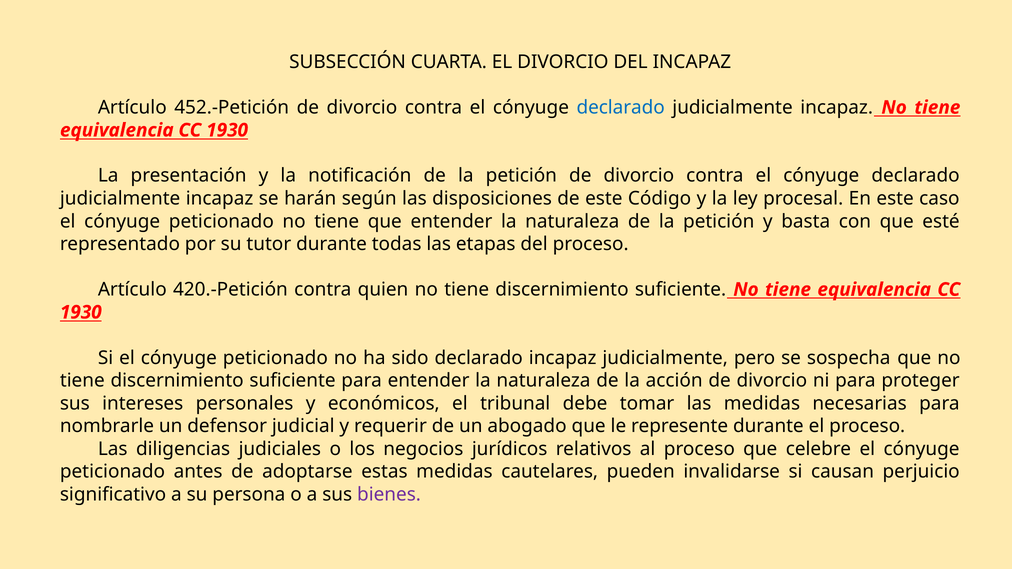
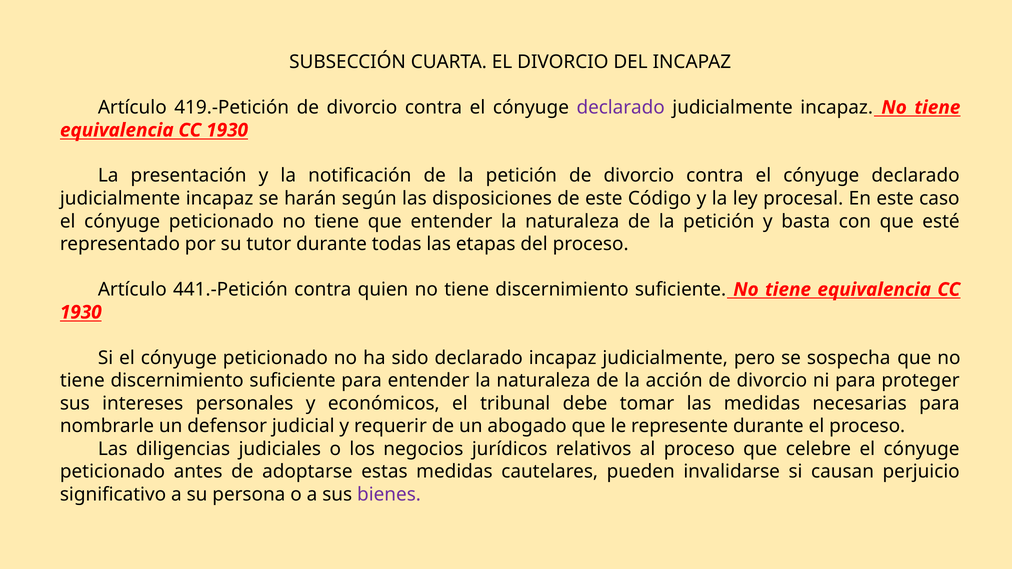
452.-Petición: 452.-Petición -> 419.-Petición (232, 107)
declarado colour: blue -> purple (621, 107)
420.-Petición: 420.-Petición -> 441.-Petición (230, 290)
